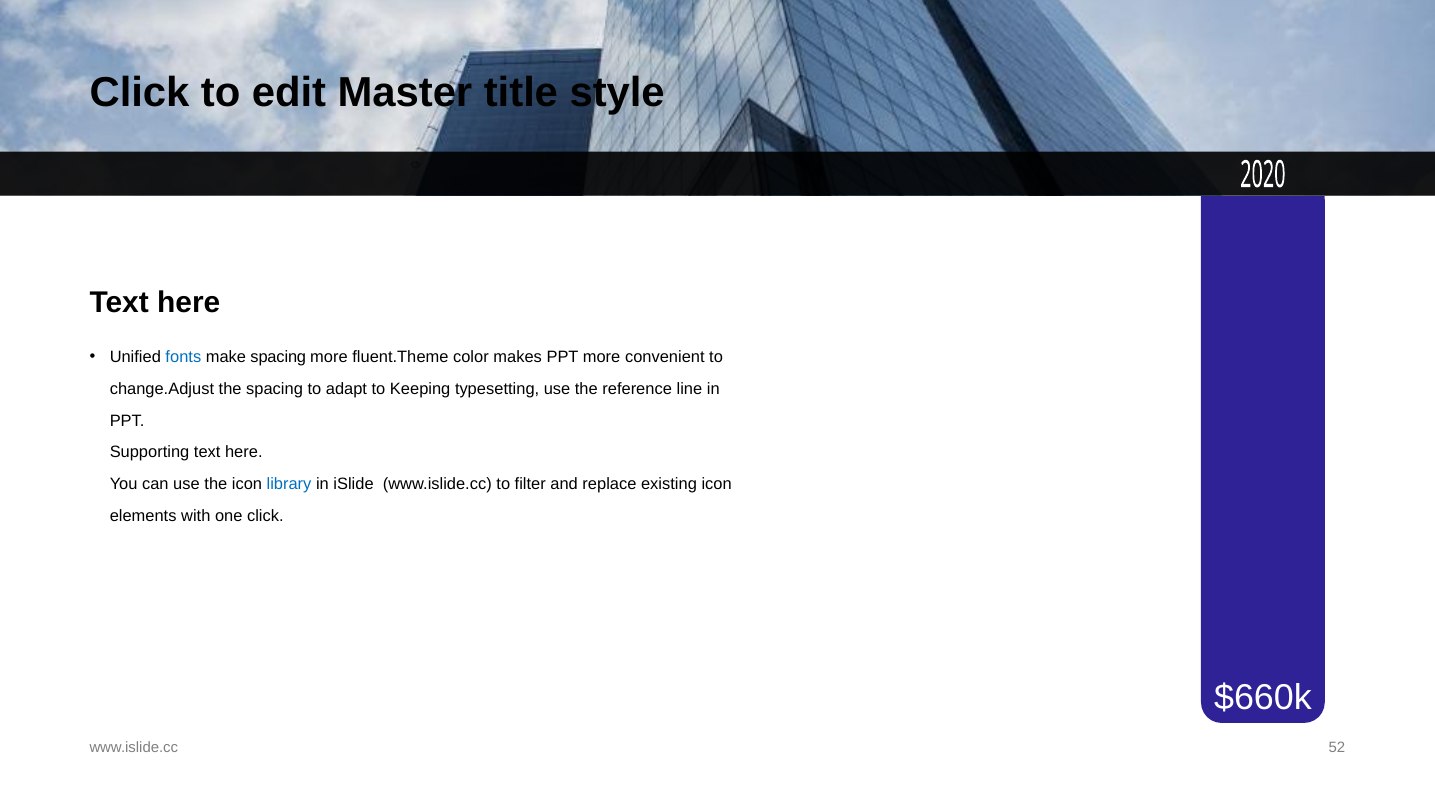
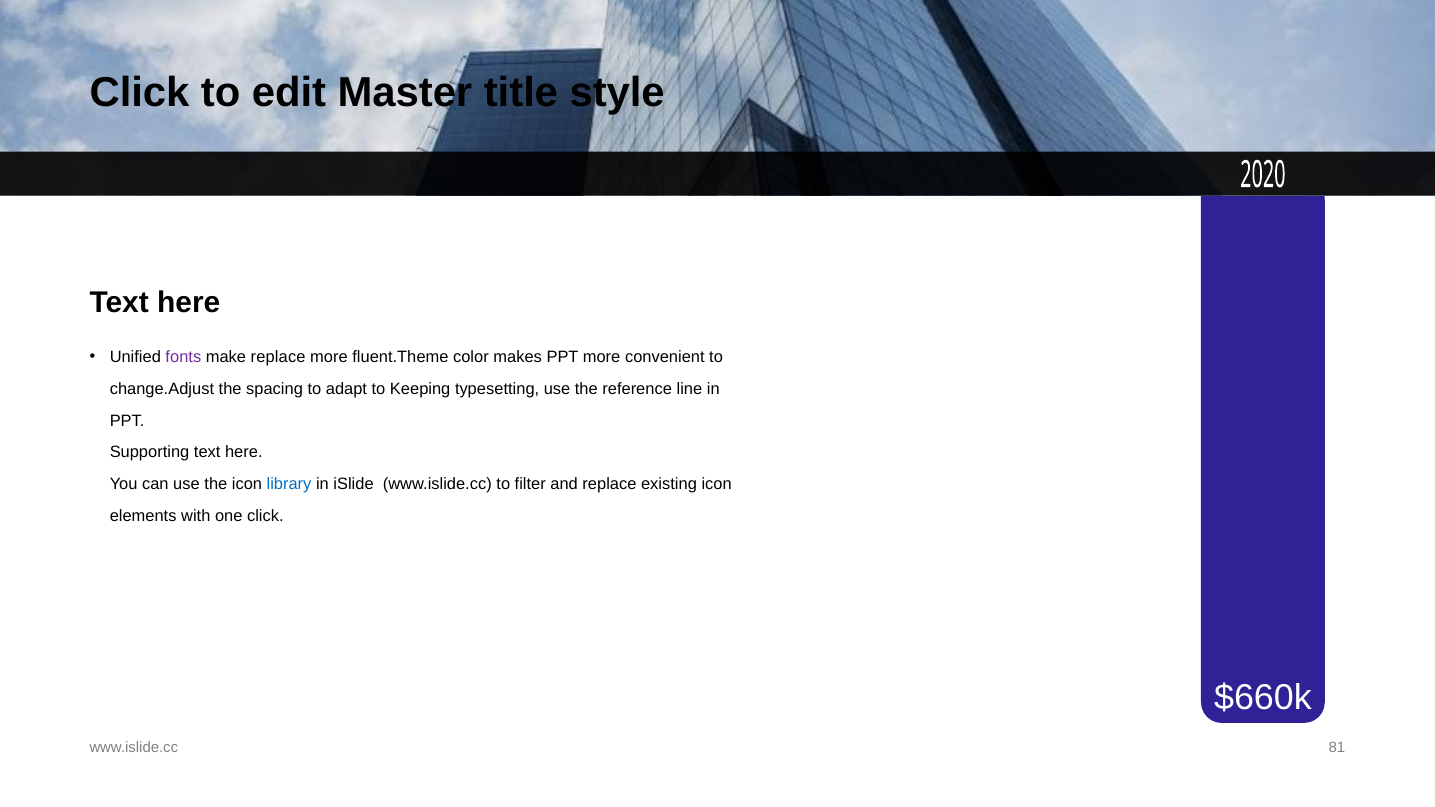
fonts colour: blue -> purple (183, 358)
make spacing: spacing -> replace (278, 358)
52: 52 -> 81 (1337, 748)
